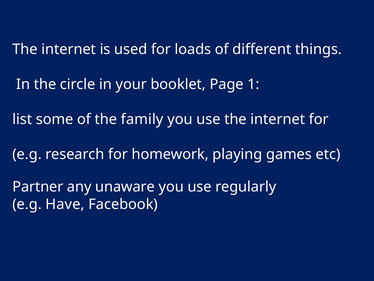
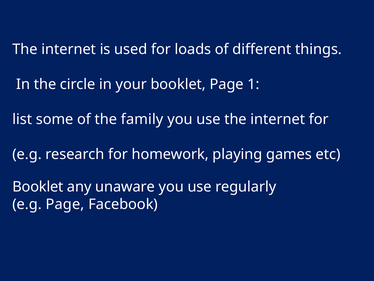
Partner: Partner -> Booklet (38, 186)
e.g Have: Have -> Page (65, 204)
